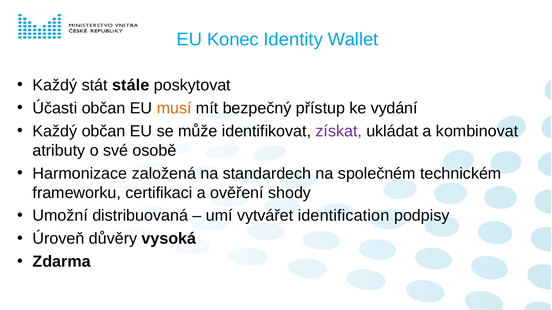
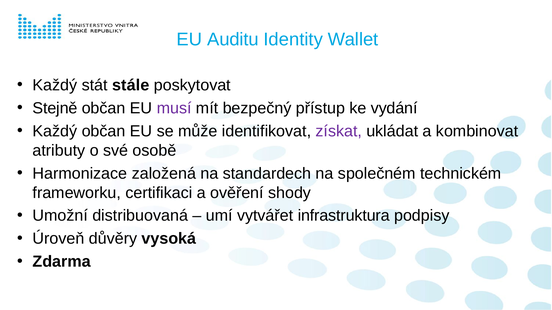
Konec: Konec -> Auditu (233, 40)
Účasti: Účasti -> Stejně (55, 108)
musí colour: orange -> purple (174, 108)
identification: identification -> infrastruktura (344, 216)
